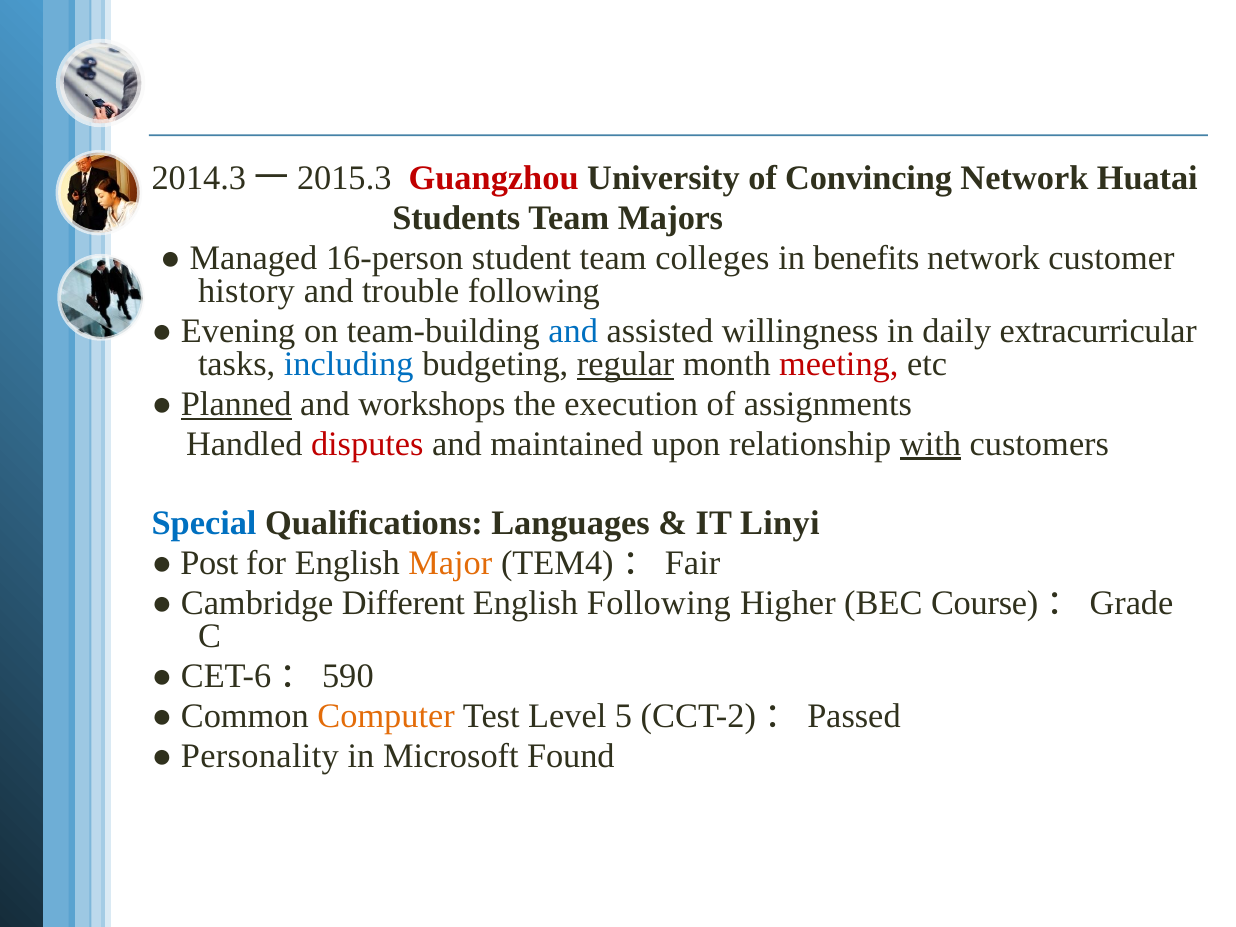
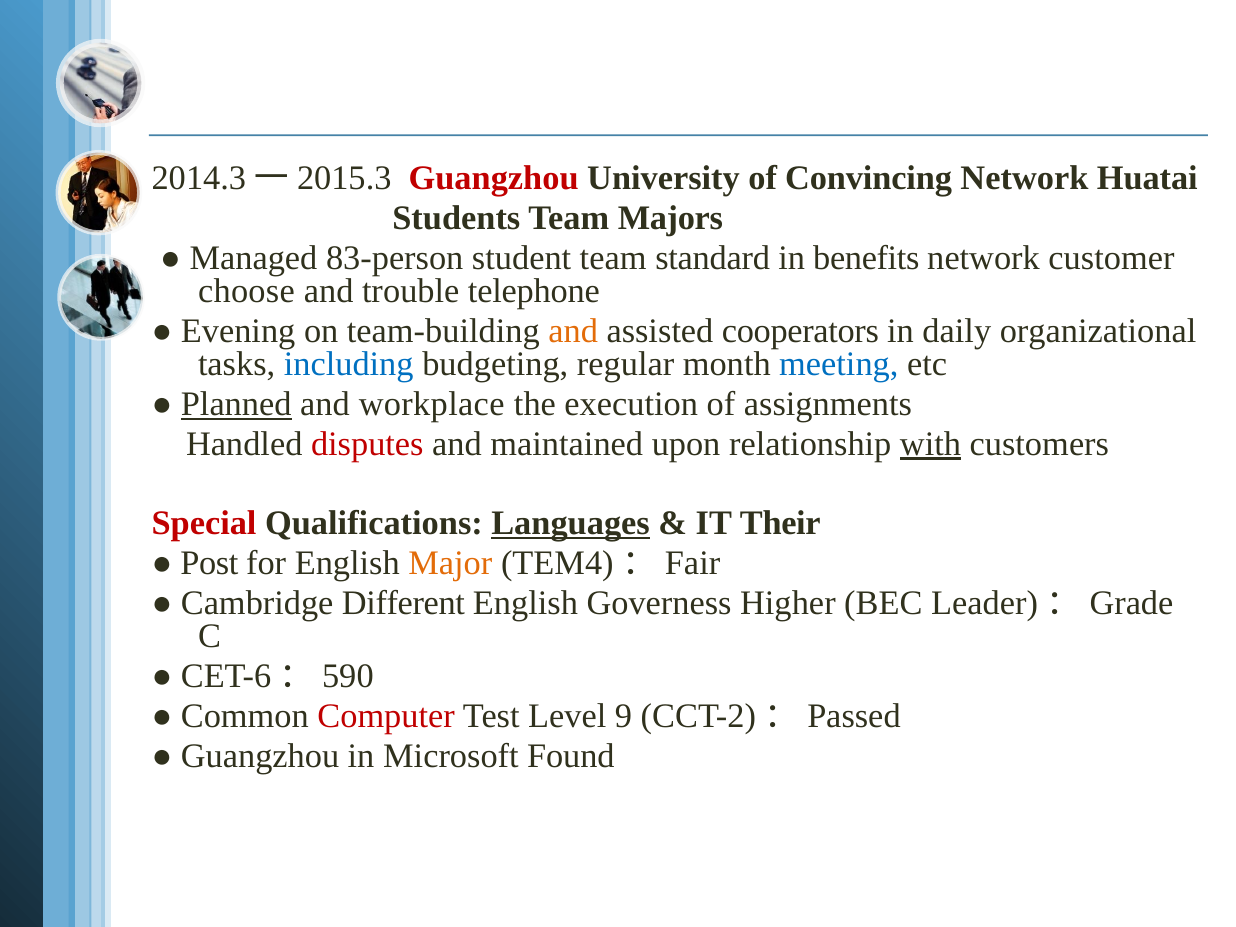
16-person: 16-person -> 83-person (395, 258)
colleges: colleges -> standard (713, 258)
history: history -> choose (246, 291)
trouble following: following -> telephone (534, 291)
and colour: blue -> orange (573, 331)
willingness: willingness -> cooperators (800, 331)
extracurricular: extracurricular -> organizational (1098, 331)
regular underline: present -> none (626, 364)
meeting colour: red -> blue (839, 364)
workshops: workshops -> workplace (432, 404)
Special colour: blue -> red (204, 523)
Languages underline: none -> present (571, 523)
Linyi: Linyi -> Their (780, 523)
English Following: Following -> Governess (659, 603)
Course: Course -> Leader (985, 603)
Computer colour: orange -> red (386, 716)
5: 5 -> 9 (624, 716)
Personality: Personality -> Guangzhou (260, 756)
